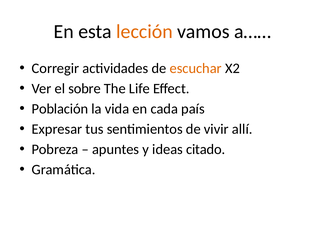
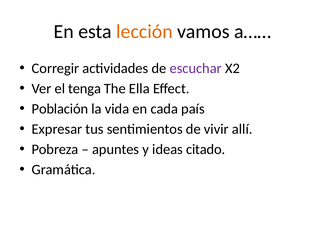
escuchar colour: orange -> purple (196, 68)
sobre: sobre -> tenga (85, 88)
Life: Life -> Ella (139, 88)
